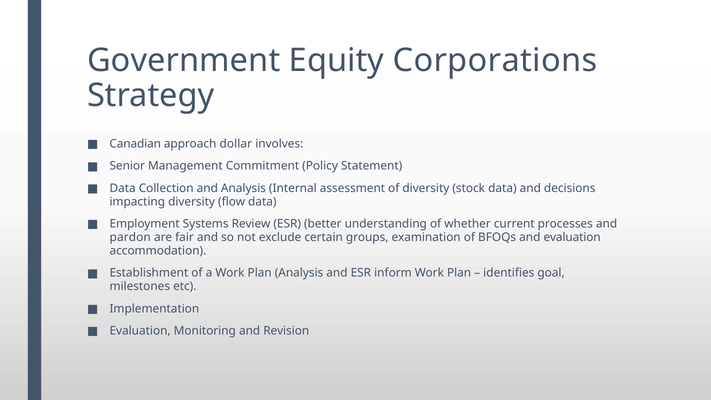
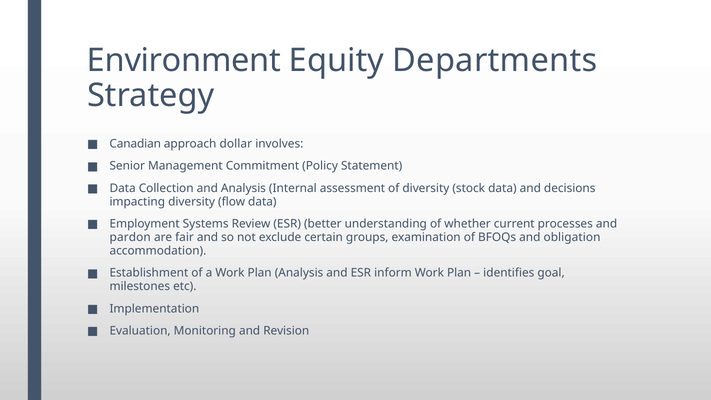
Government: Government -> Environment (184, 61)
Corporations: Corporations -> Departments (495, 61)
and evaluation: evaluation -> obligation (572, 237)
